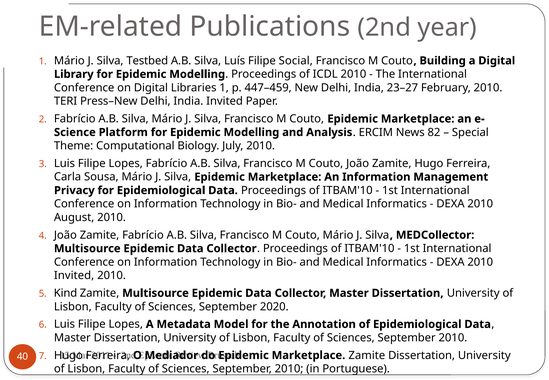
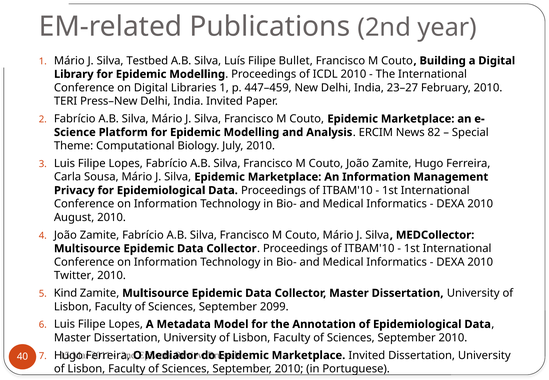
Social: Social -> Bullet (296, 61)
Invited: Invited -> Twitter (74, 276)
2020: 2020 -> 2099 (274, 307)
Marketplace Zamite: Zamite -> Invited (367, 355)
